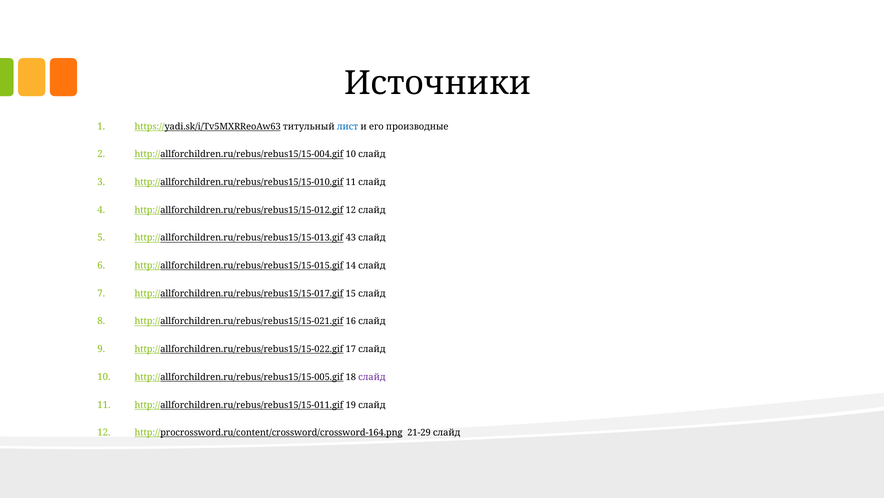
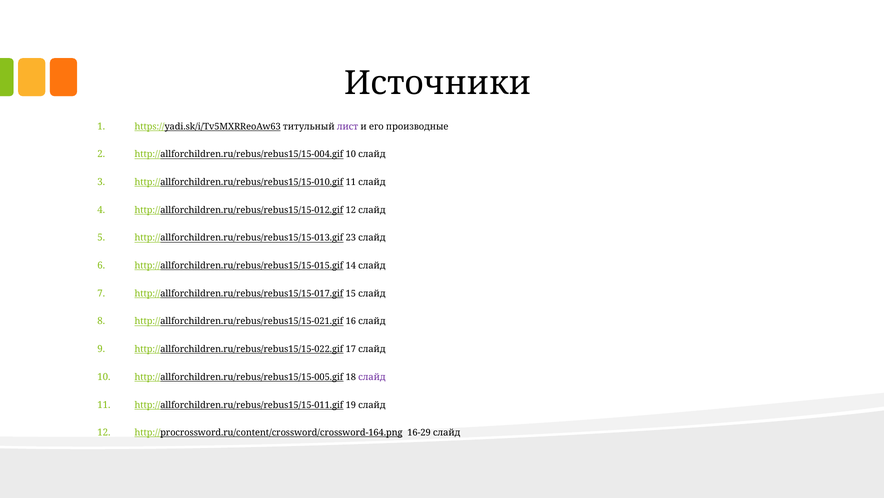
лист colour: blue -> purple (348, 126)
43: 43 -> 23 (351, 238)
21-29: 21-29 -> 16-29 (419, 432)
